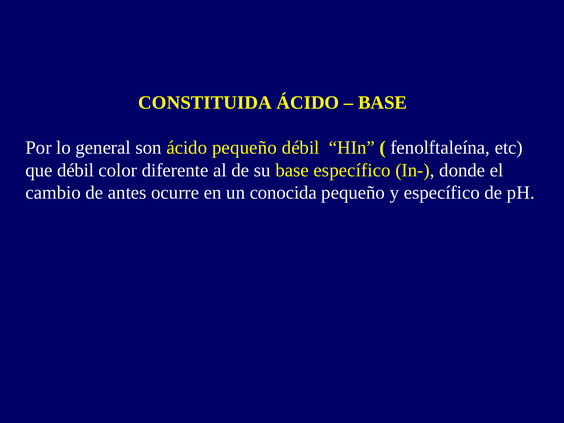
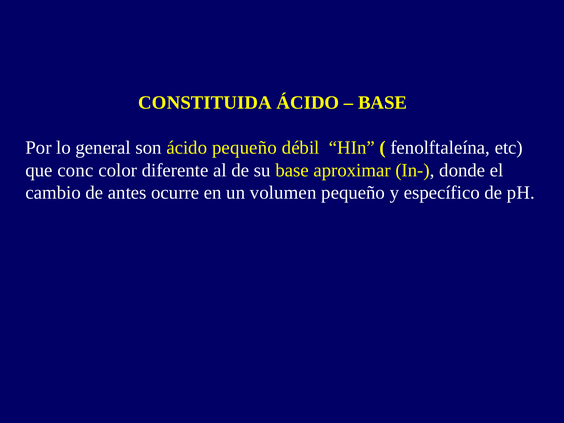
que débil: débil -> conc (75, 170)
base específico: específico -> aproximar (352, 170)
conocida: conocida -> volumen (283, 193)
